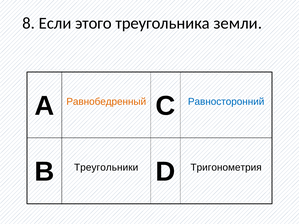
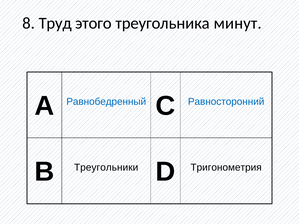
Если: Если -> Труд (55, 23)
земли: земли -> минут (238, 23)
Равнобедренный colour: orange -> blue (106, 102)
